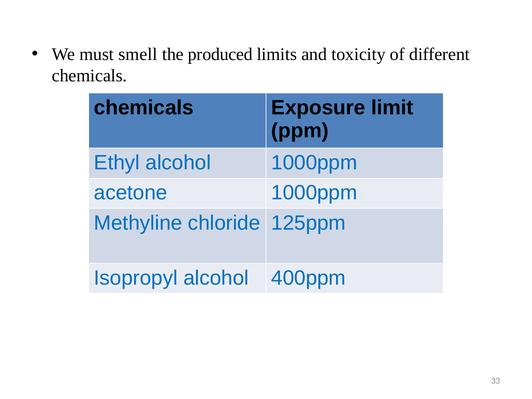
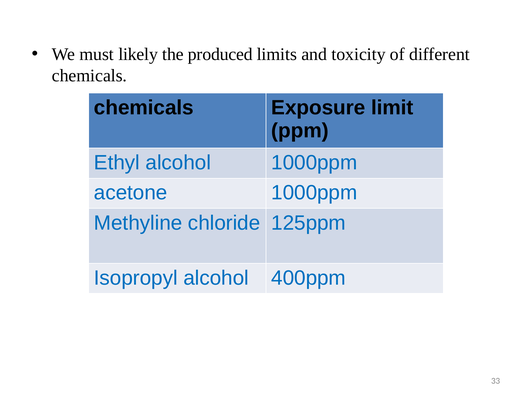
smell: smell -> likely (138, 54)
